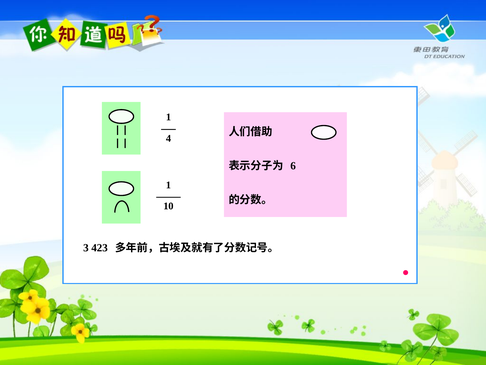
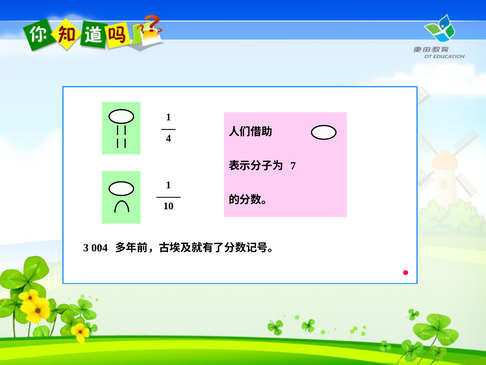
6: 6 -> 7 (293, 166)
423: 423 -> 004 (100, 248)
